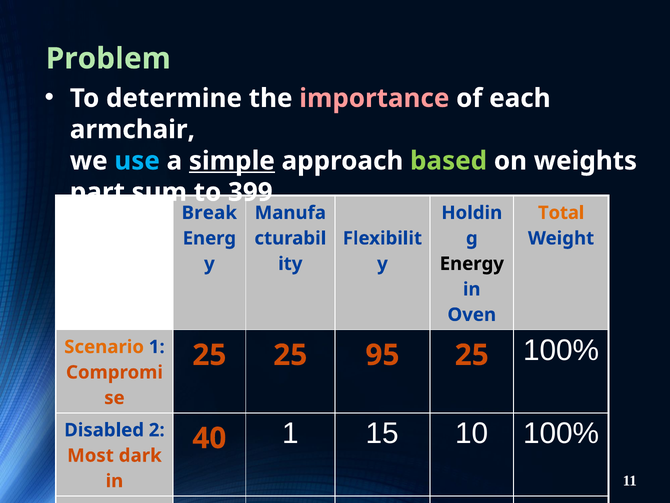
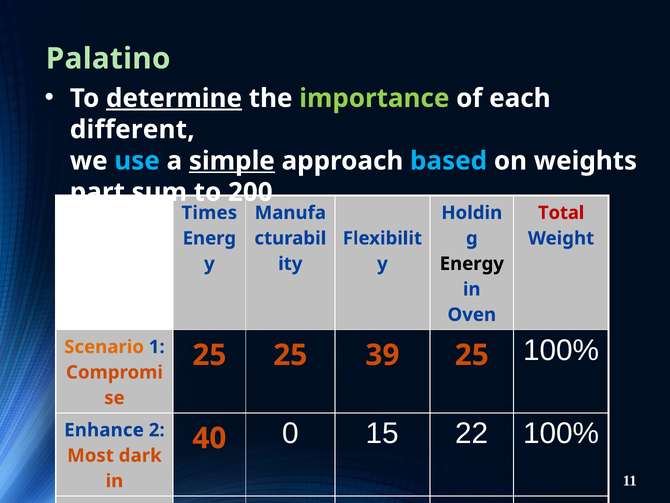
Problem: Problem -> Palatino (108, 59)
determine underline: none -> present (174, 98)
importance colour: pink -> light green (374, 98)
armchair: armchair -> different (132, 129)
based colour: light green -> light blue (449, 161)
399: 399 -> 200 (250, 192)
Break: Break -> Times (209, 213)
Total colour: orange -> red (561, 213)
95: 95 -> 39 (382, 355)
Disabled: Disabled -> Enhance (104, 430)
40 1: 1 -> 0 (290, 433)
10: 10 -> 22 (472, 433)
